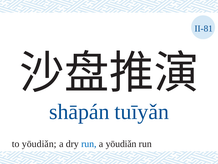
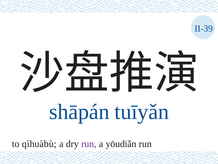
II-81: II-81 -> II-39 (204, 29)
to yōudiǎn: yōudiǎn -> qìhuàbù (39, 143)
run colour: blue -> purple (89, 143)
